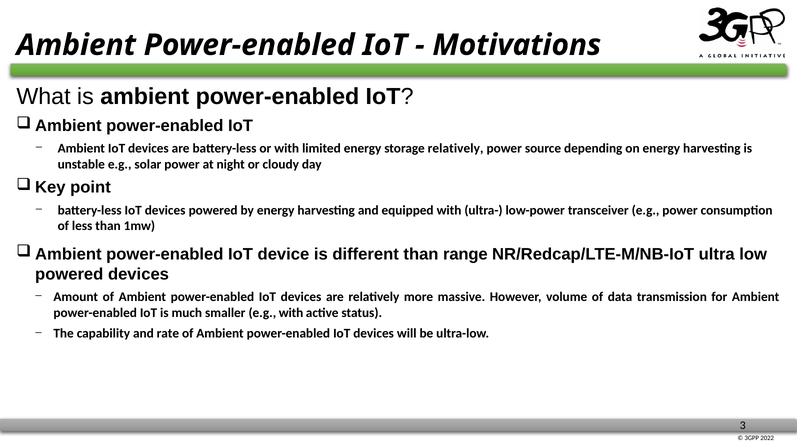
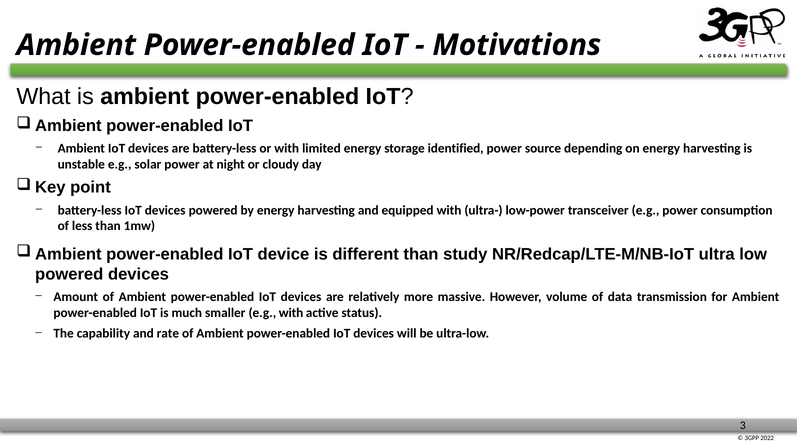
storage relatively: relatively -> identified (456, 149)
range: range -> study (465, 254)
